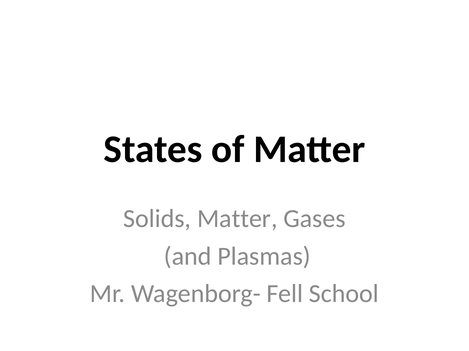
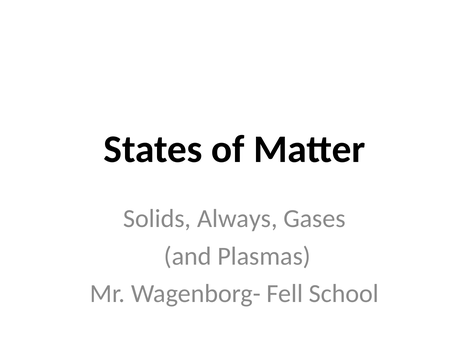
Solids Matter: Matter -> Always (237, 219)
